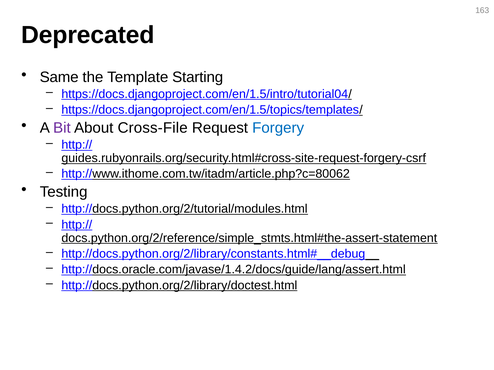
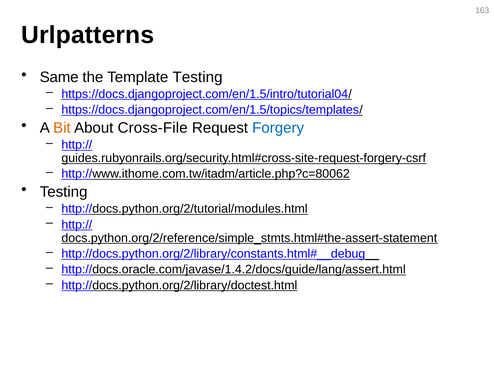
Deprecated: Deprecated -> Urlpatterns (88, 35)
Template Starting: Starting -> Testing (198, 77)
Bit colour: purple -> orange (62, 128)
